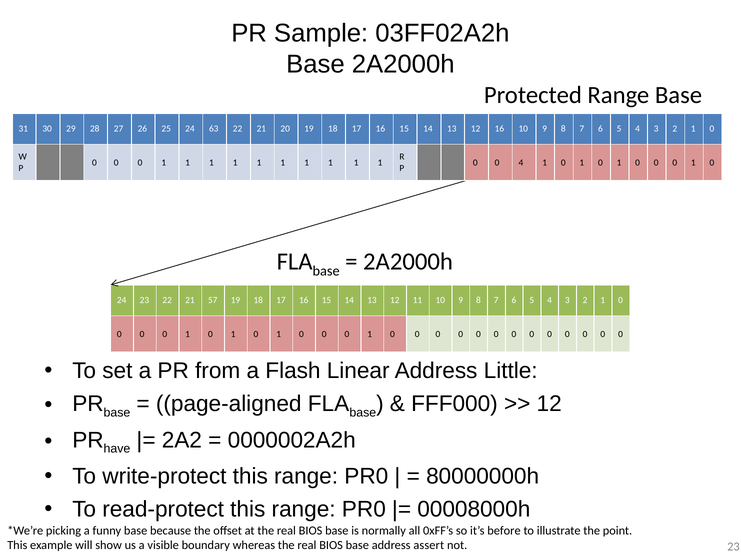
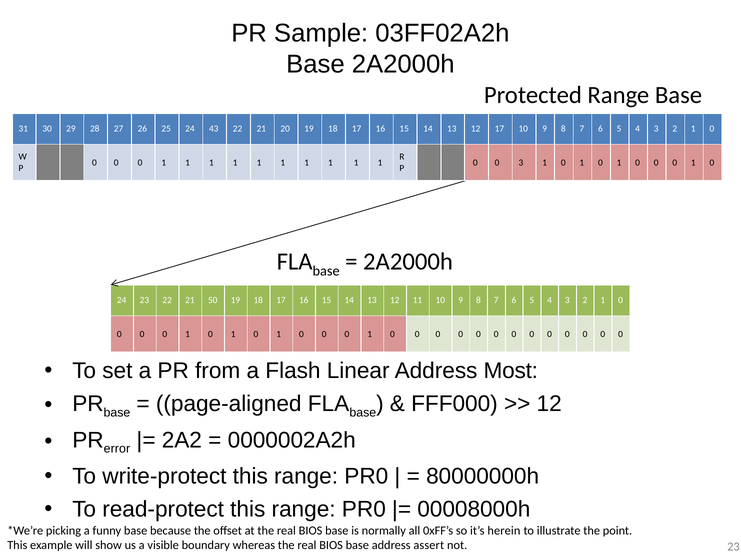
63: 63 -> 43 (214, 129)
12 16: 16 -> 17 (499, 129)
0 4: 4 -> 3 (521, 162)
57: 57 -> 50 (213, 300)
Little: Little -> Most (511, 371)
have: have -> error (117, 449)
before: before -> herein (504, 530)
